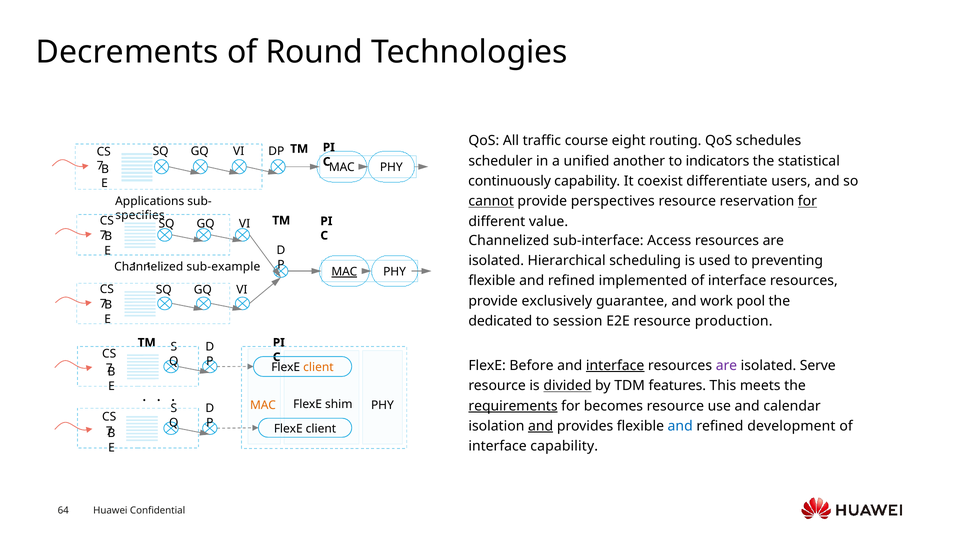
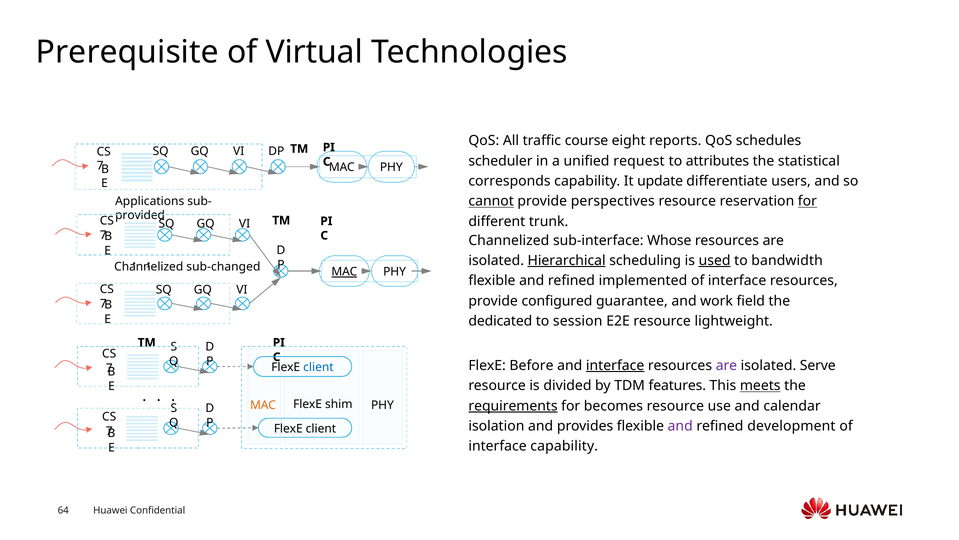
Decrements: Decrements -> Prerequisite (127, 52)
Round: Round -> Virtual (314, 52)
routing: routing -> reports (675, 141)
another: another -> request (639, 161)
indicators: indicators -> attributes (718, 161)
continuously: continuously -> corresponds (510, 181)
coexist: coexist -> update (660, 181)
specifies: specifies -> provided (140, 215)
value: value -> trunk (549, 221)
Access: Access -> Whose (669, 240)
Hierarchical underline: none -> present (567, 260)
used underline: none -> present (715, 260)
preventing: preventing -> bandwidth (787, 260)
sub-example: sub-example -> sub-changed (223, 267)
exclusively: exclusively -> configured (557, 301)
pool: pool -> field (751, 301)
production: production -> lightweight (734, 321)
client colour: orange -> blue (318, 367)
divided underline: present -> none (567, 385)
meets underline: none -> present (760, 385)
and underline: present -> none (541, 426)
and colour: blue -> purple (680, 426)
